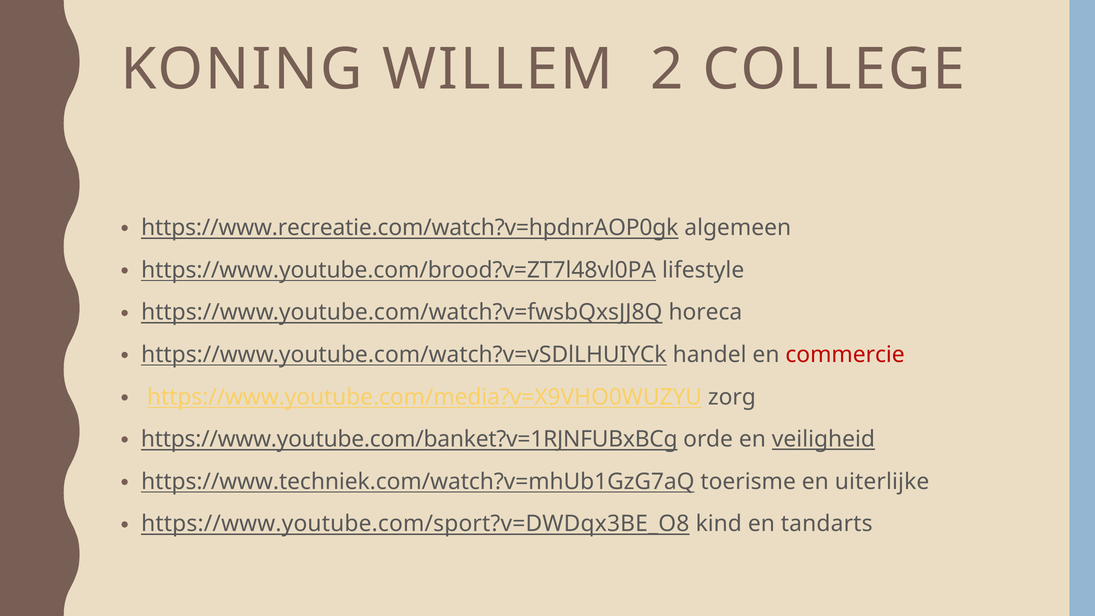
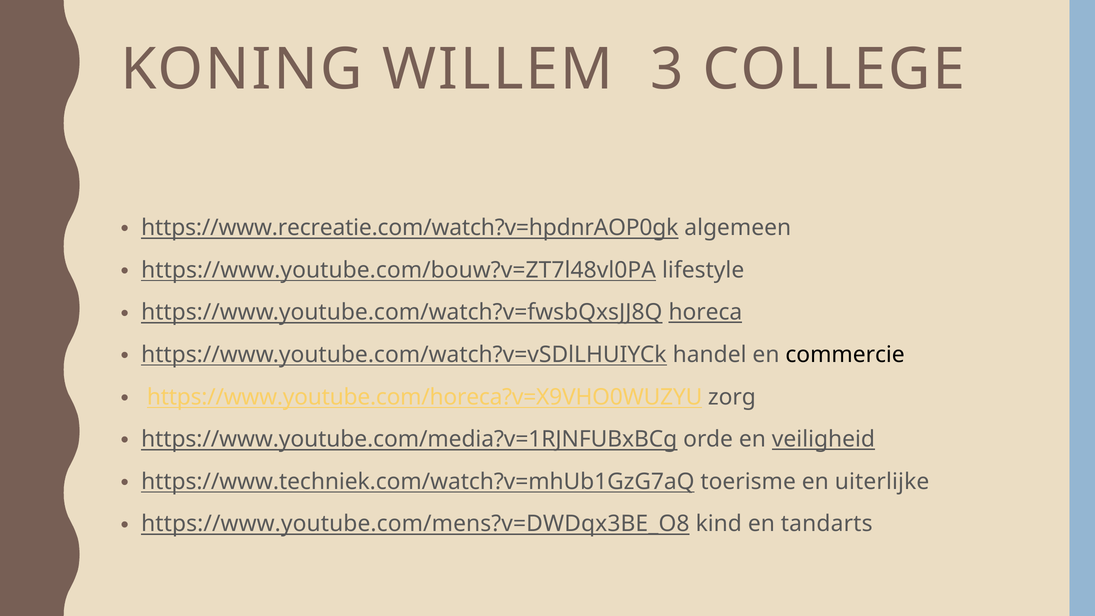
2: 2 -> 3 (667, 69)
https://www.youtube.com/brood?v=ZT7l48vl0PA: https://www.youtube.com/brood?v=ZT7l48vl0PA -> https://www.youtube.com/bouw?v=ZT7l48vl0PA (399, 270)
horeca underline: none -> present (705, 312)
commercie colour: red -> black (845, 355)
https://www.youtube.com/media?v=X9VHO0WUZYU: https://www.youtube.com/media?v=X9VHO0WUZYU -> https://www.youtube.com/horeca?v=X9VHO0WUZYU (425, 397)
https://www.youtube.com/banket?v=1RJNFUBxBCg: https://www.youtube.com/banket?v=1RJNFUBxBCg -> https://www.youtube.com/media?v=1RJNFUBxBCg (409, 439)
https://www.youtube.com/sport?v=DWDqx3BE_O8: https://www.youtube.com/sport?v=DWDqx3BE_O8 -> https://www.youtube.com/mens?v=DWDqx3BE_O8 (415, 524)
